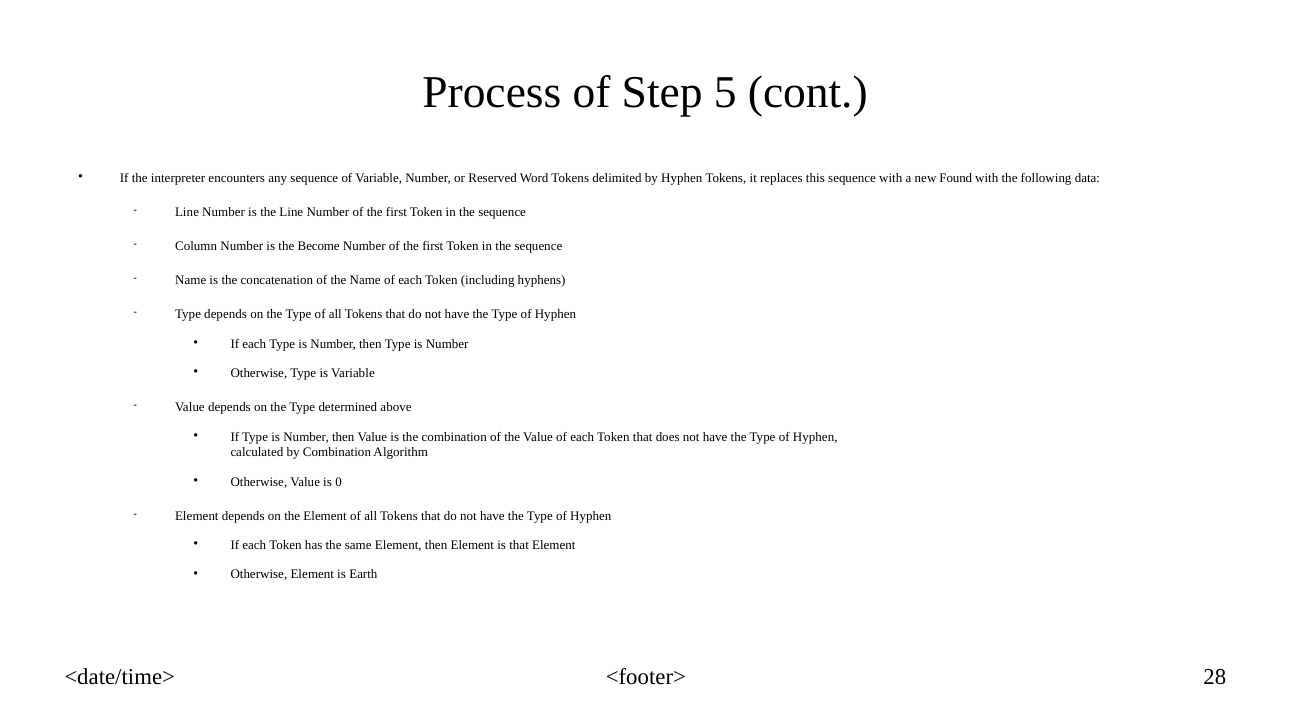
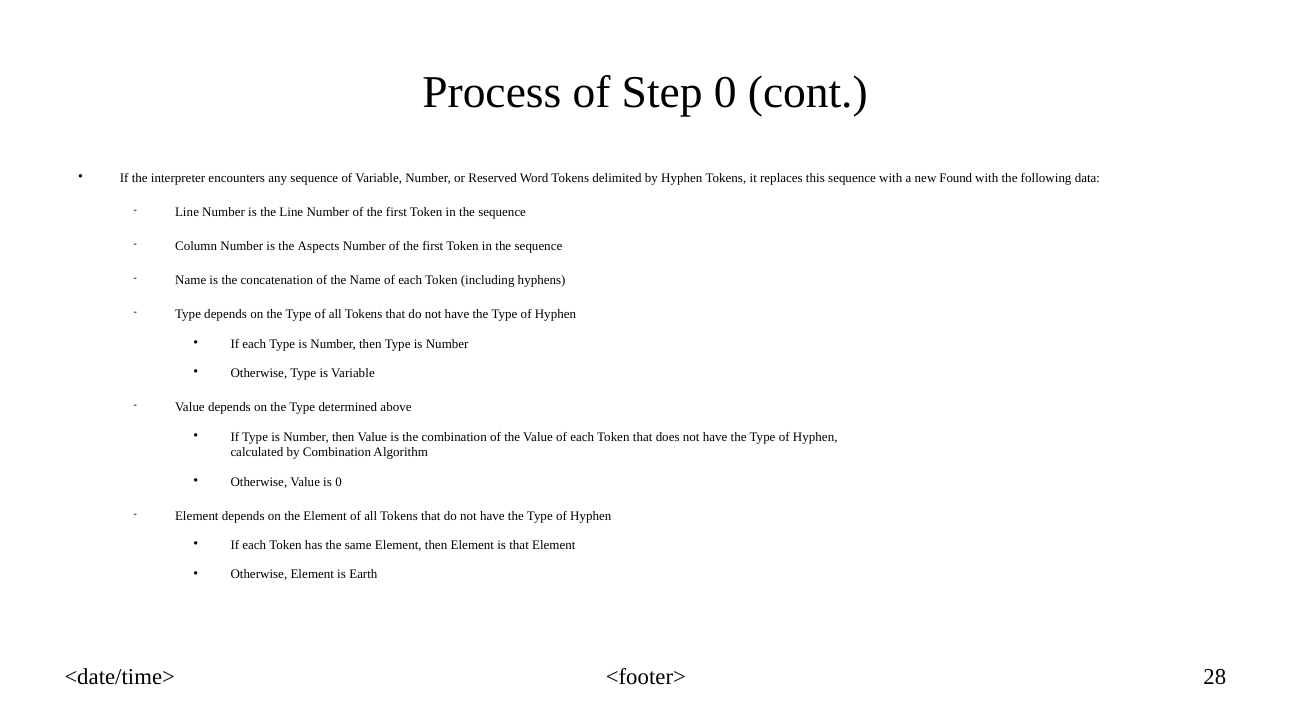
Step 5: 5 -> 0 (725, 93)
Become: Become -> Aspects (319, 247)
